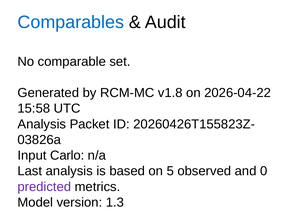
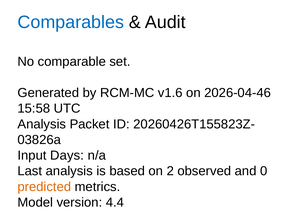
v1.8: v1.8 -> v1.6 (170, 93)
2026-04-22: 2026-04-22 -> 2026-04-46 (238, 93)
Carlo: Carlo -> Days (67, 155)
5: 5 -> 2 (170, 171)
predicted colour: purple -> orange (44, 186)
1.3: 1.3 -> 4.4 (115, 202)
